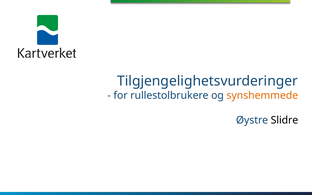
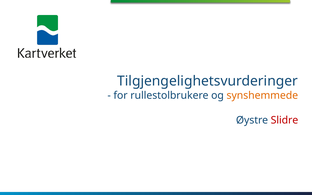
Slidre colour: black -> red (284, 120)
